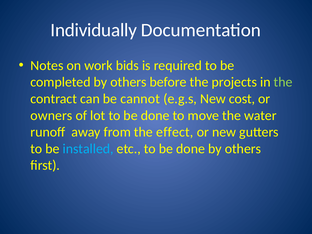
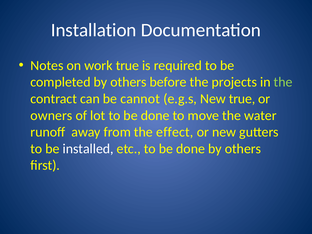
Individually: Individually -> Installation (94, 30)
work bids: bids -> true (127, 65)
New cost: cost -> true (242, 99)
installed colour: light blue -> white (88, 149)
